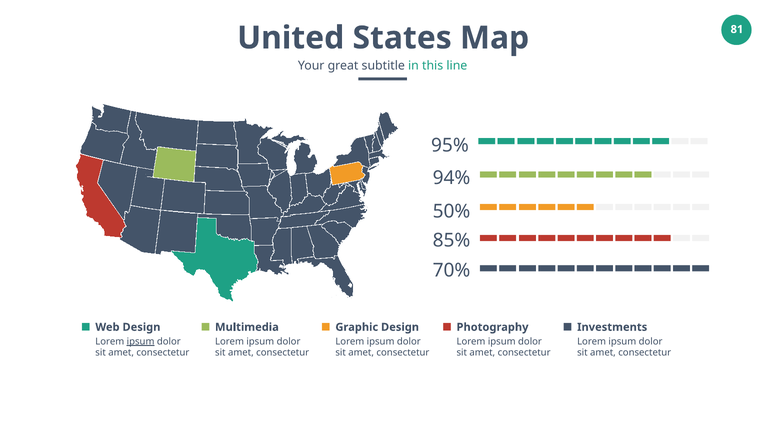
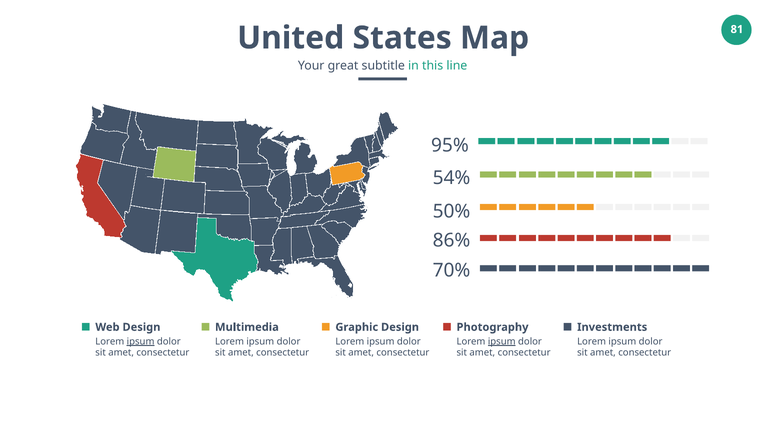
94%: 94% -> 54% (451, 178)
85%: 85% -> 86% (451, 240)
ipsum underline: none -> present (502, 341)
